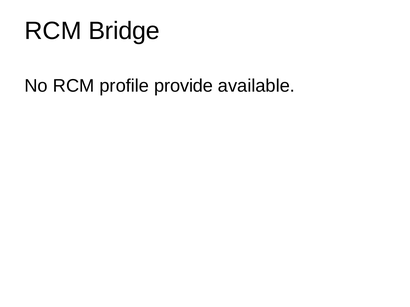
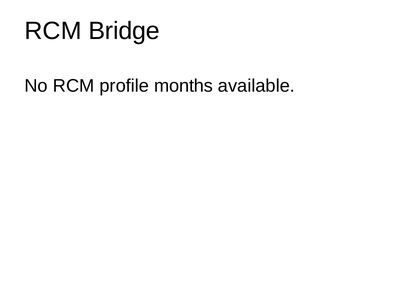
provide: provide -> months (184, 86)
